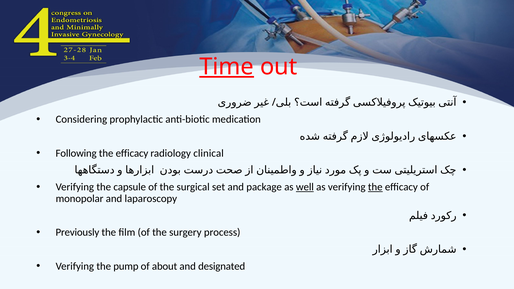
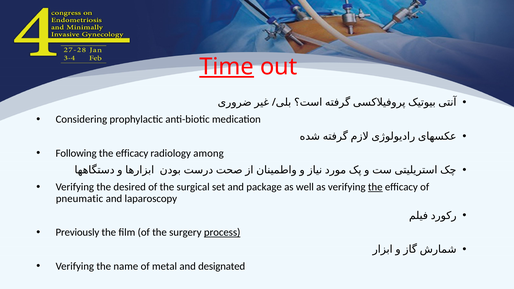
clinical: clinical -> among (209, 153)
capsule: capsule -> desired (130, 187)
well underline: present -> none (305, 187)
monopolar: monopolar -> pneumatic (79, 199)
process underline: none -> present (222, 232)
pump: pump -> name (126, 266)
about: about -> metal (165, 266)
